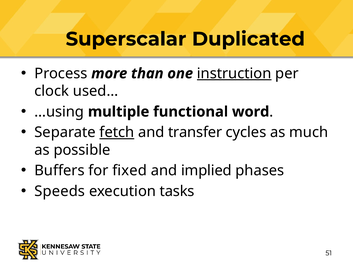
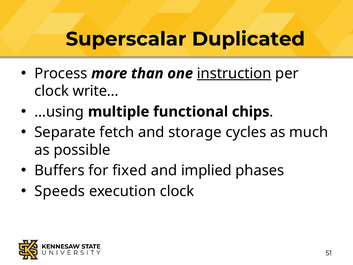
used…: used… -> write… (96, 91)
word: word -> chips (251, 112)
fetch underline: present -> none (117, 132)
transfer: transfer -> storage (195, 132)
execution tasks: tasks -> clock (177, 191)
